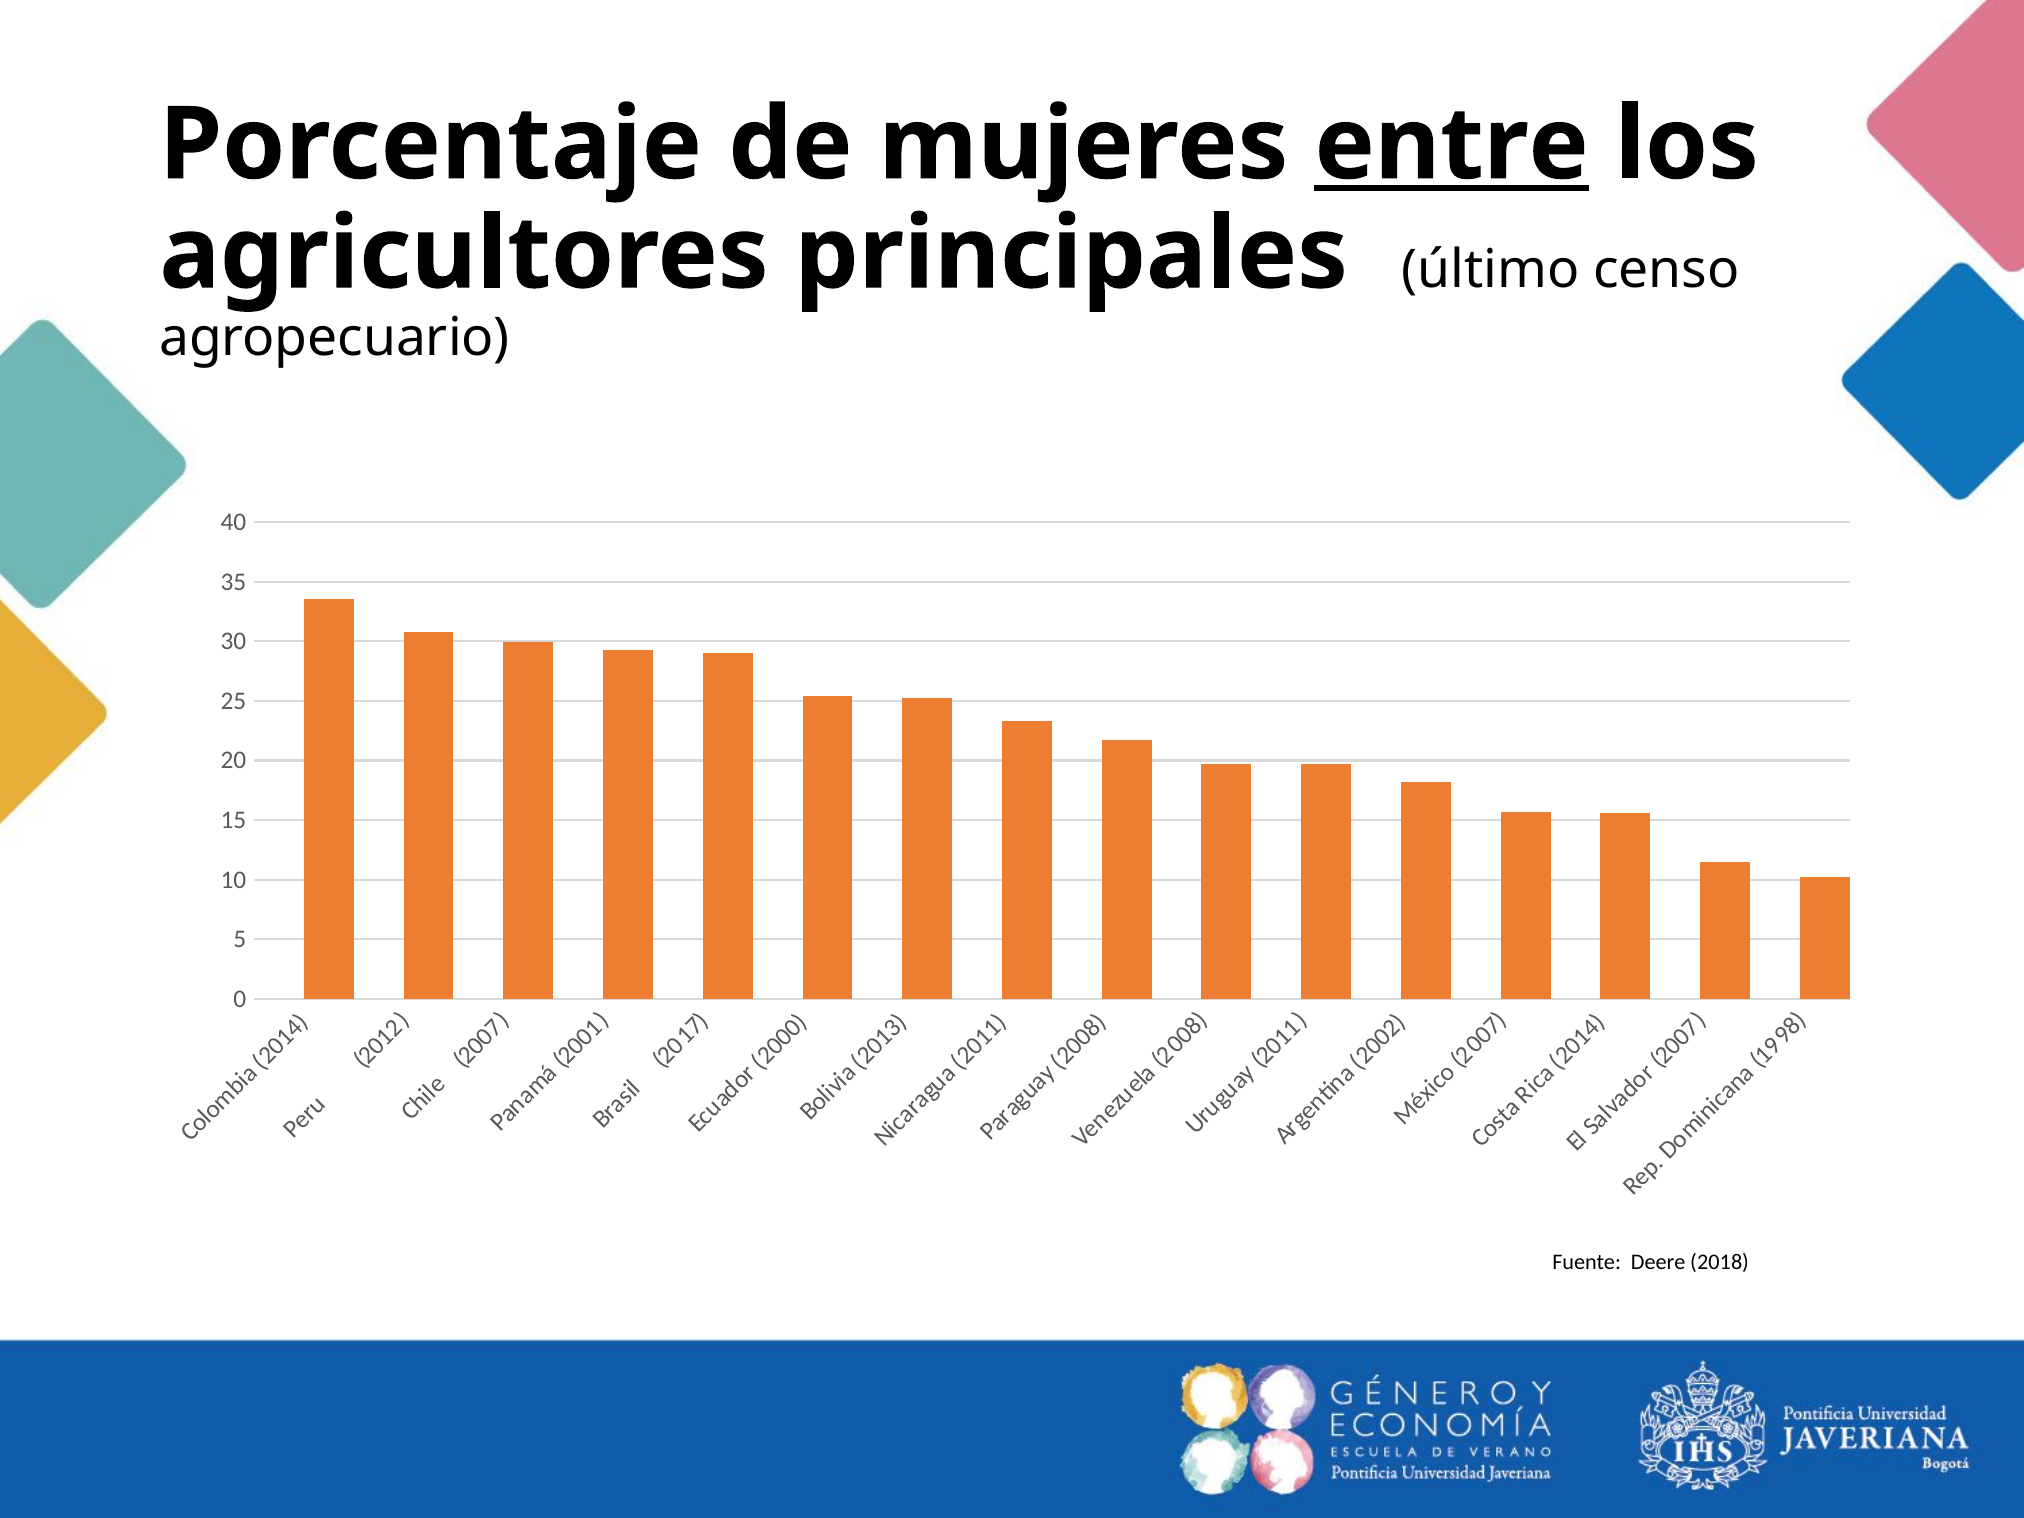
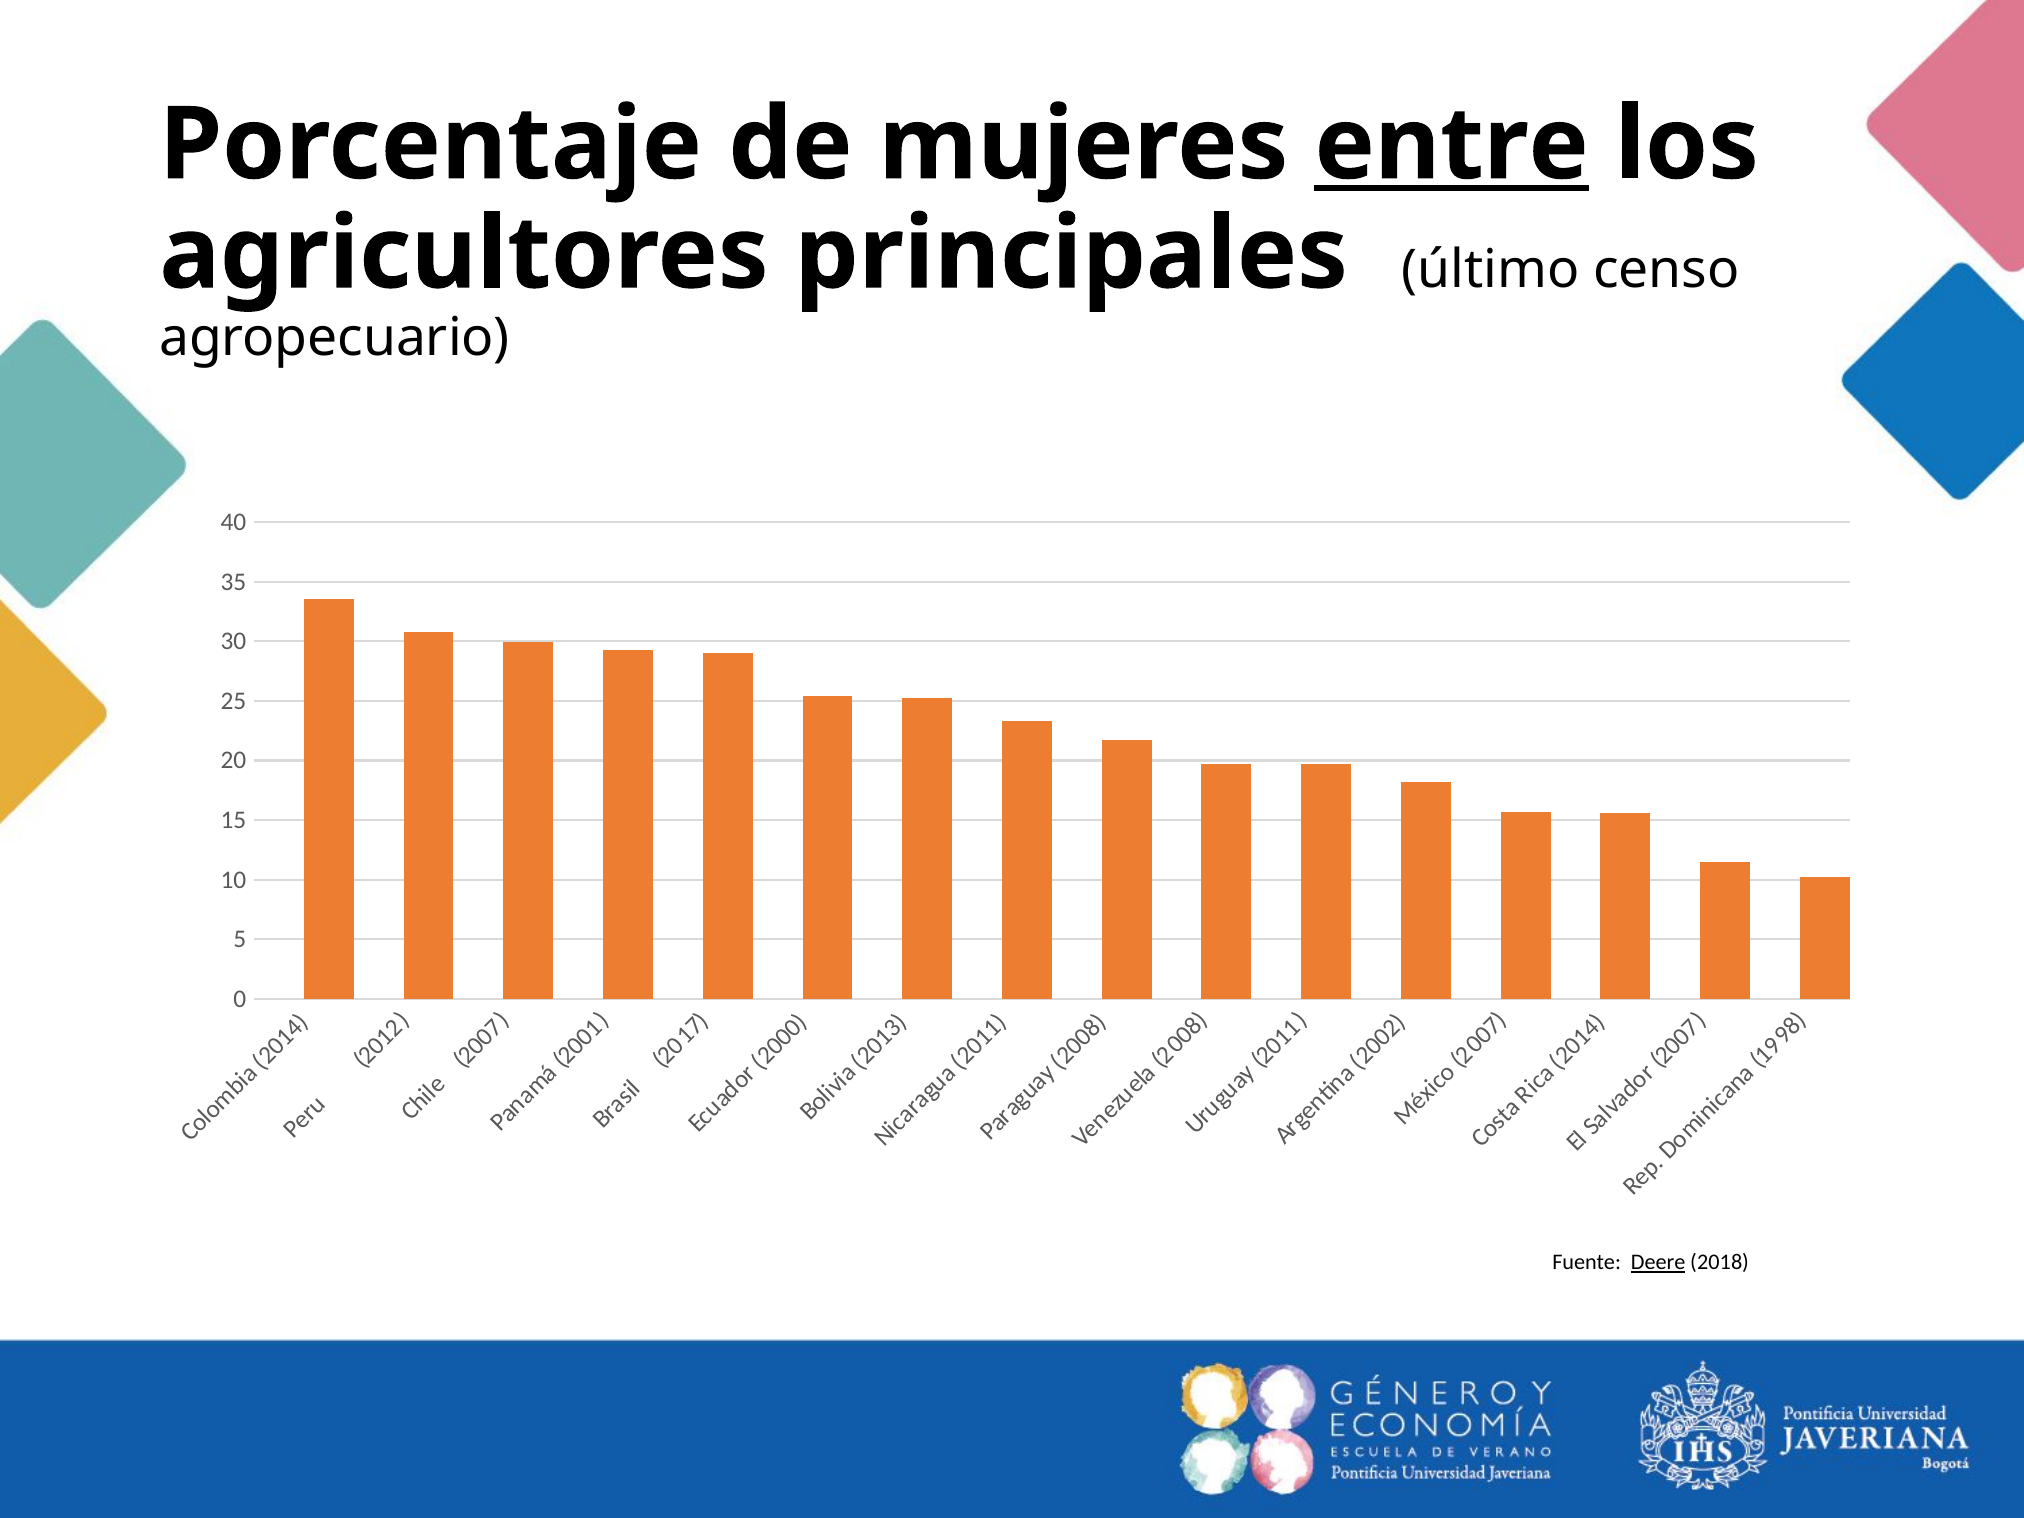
Deere underline: none -> present (1658, 1262)
